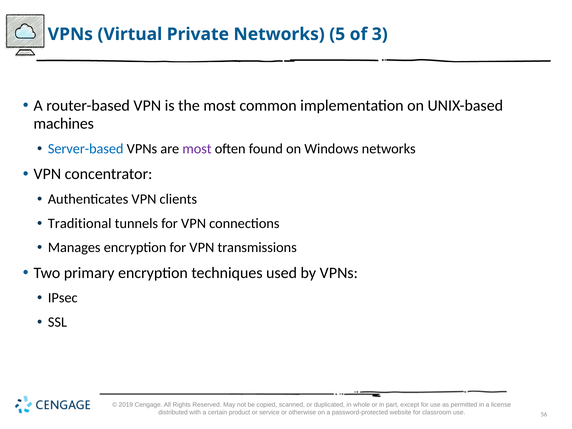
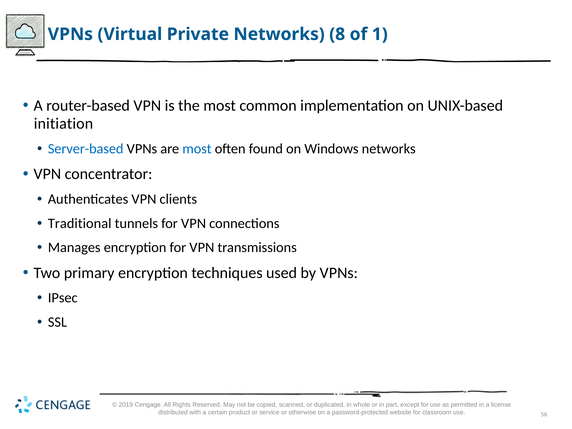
5: 5 -> 8 (337, 34)
3: 3 -> 1 (380, 34)
machines: machines -> initiation (63, 124)
most colour: purple -> blue (197, 149)
